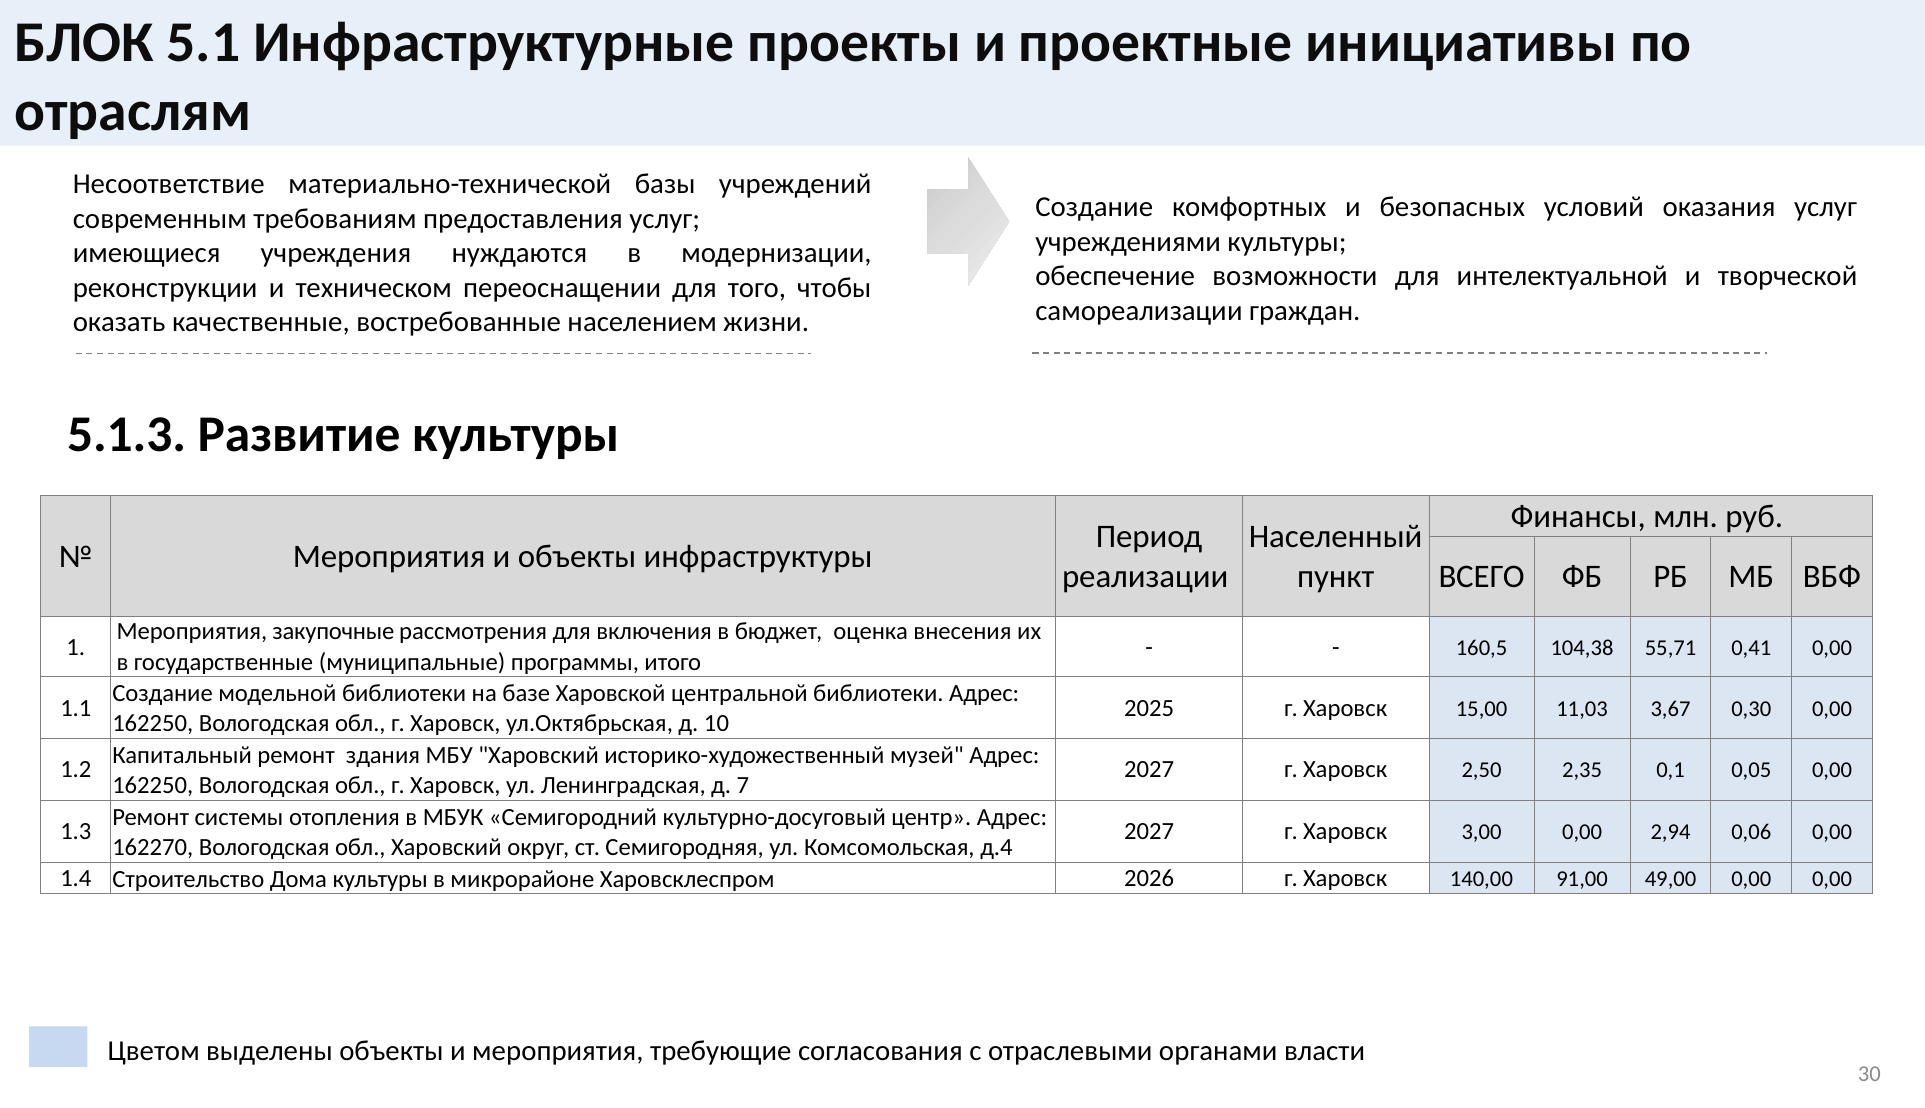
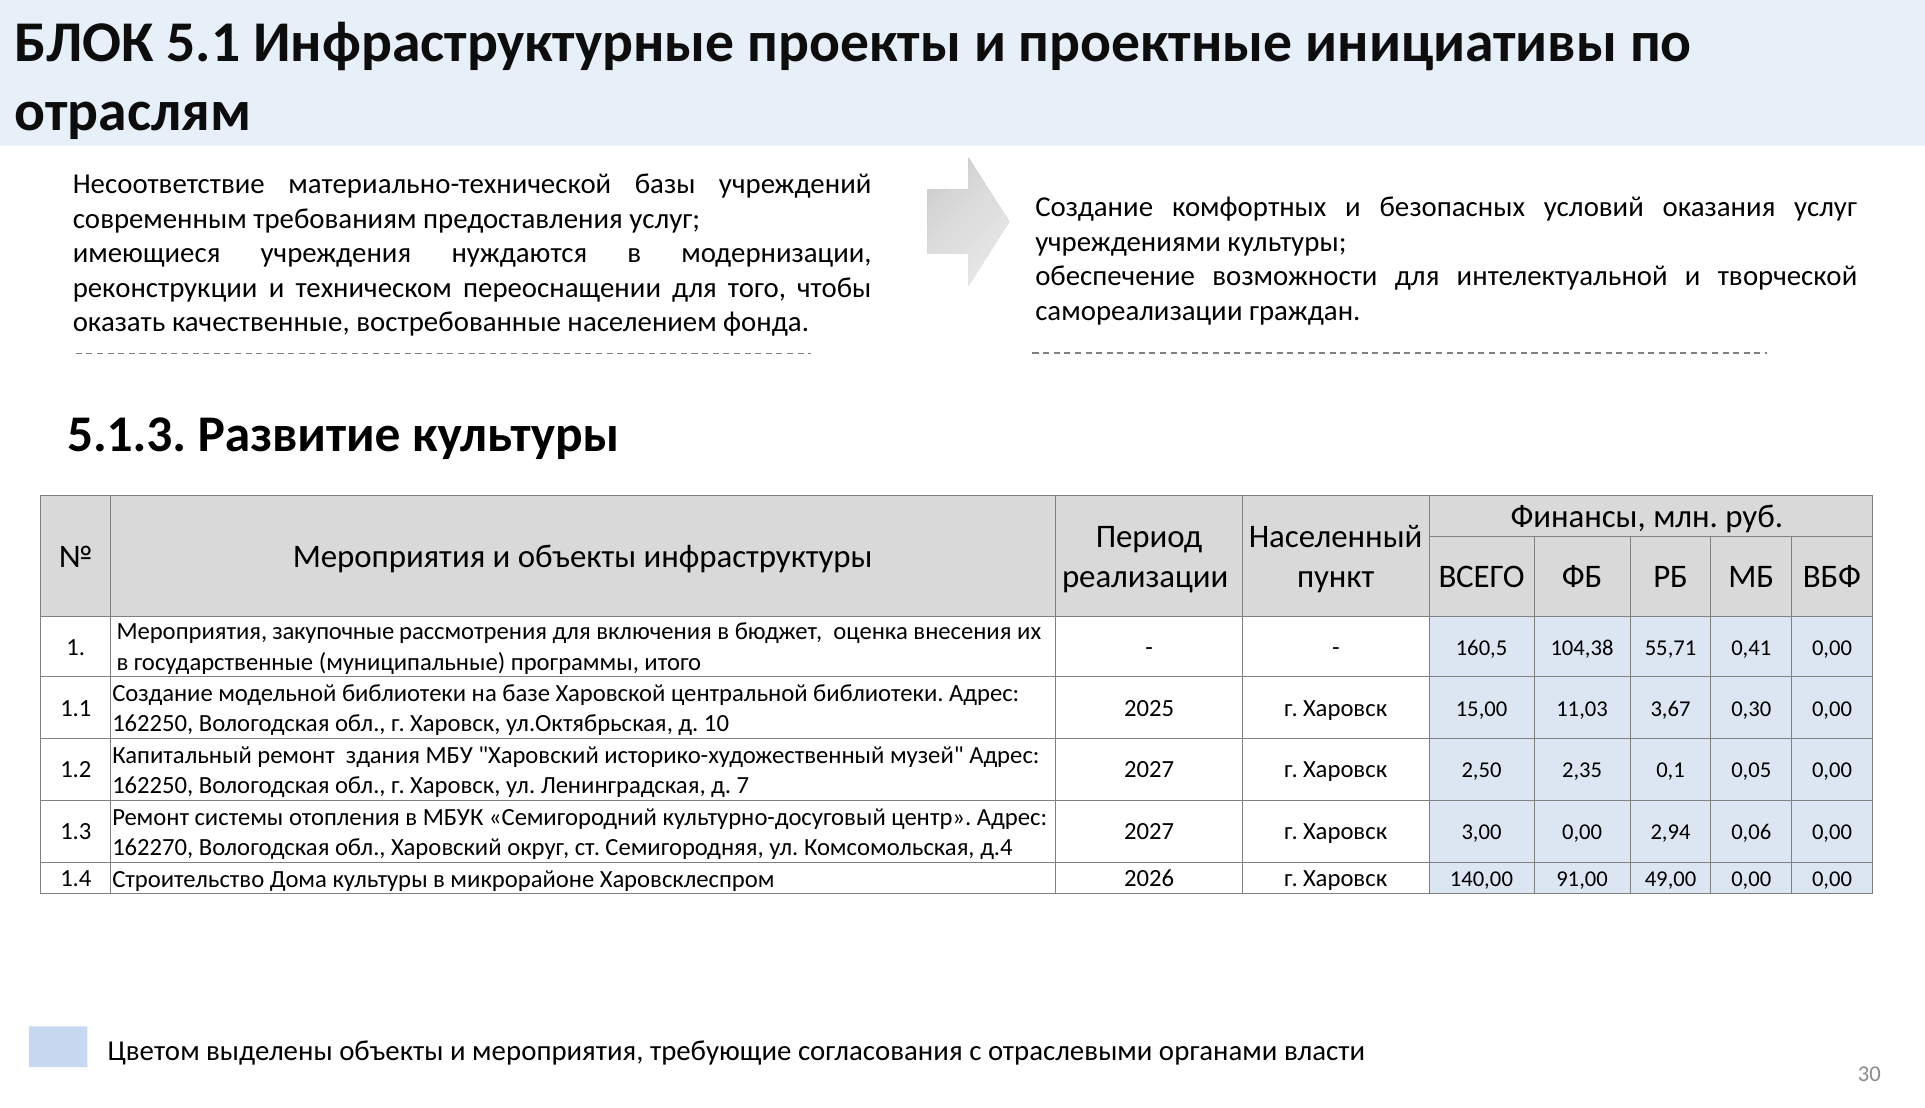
жизни: жизни -> фонда (766, 322)
